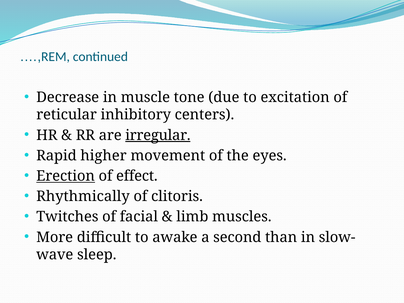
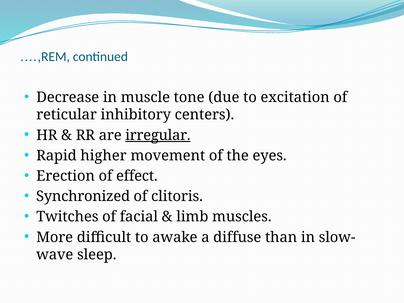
Erection underline: present -> none (66, 176)
Rhythmically: Rhythmically -> Synchronized (83, 196)
second: second -> diffuse (237, 237)
